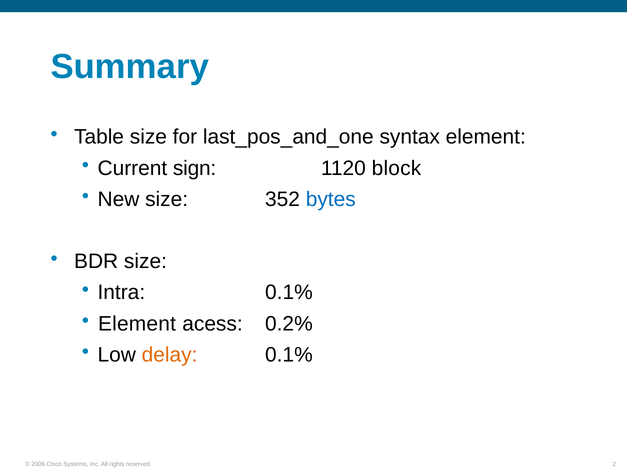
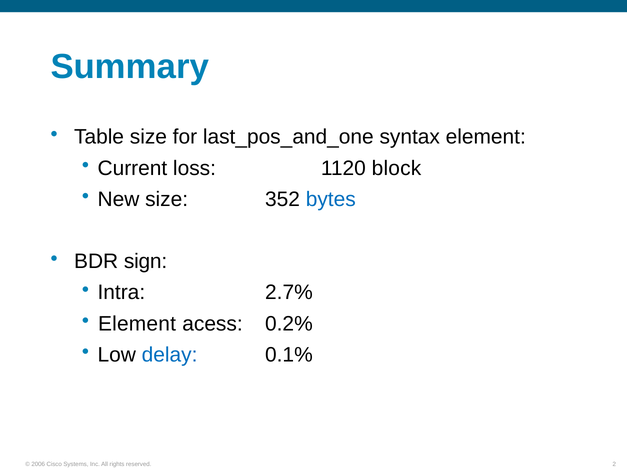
sign: sign -> loss (194, 168)
BDR size: size -> sign (146, 262)
Intra 0.1%: 0.1% -> 2.7% (289, 293)
delay colour: orange -> blue (170, 355)
